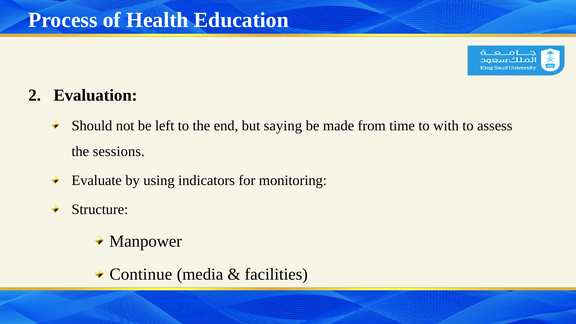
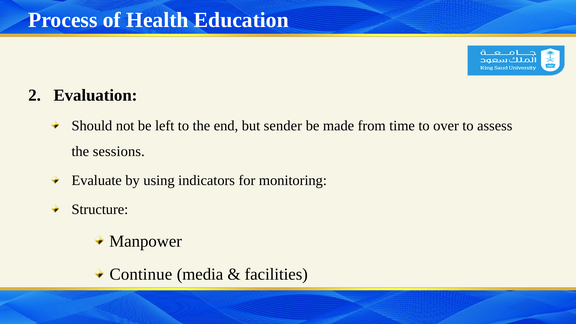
saying: saying -> sender (283, 126)
with: with -> over (446, 126)
